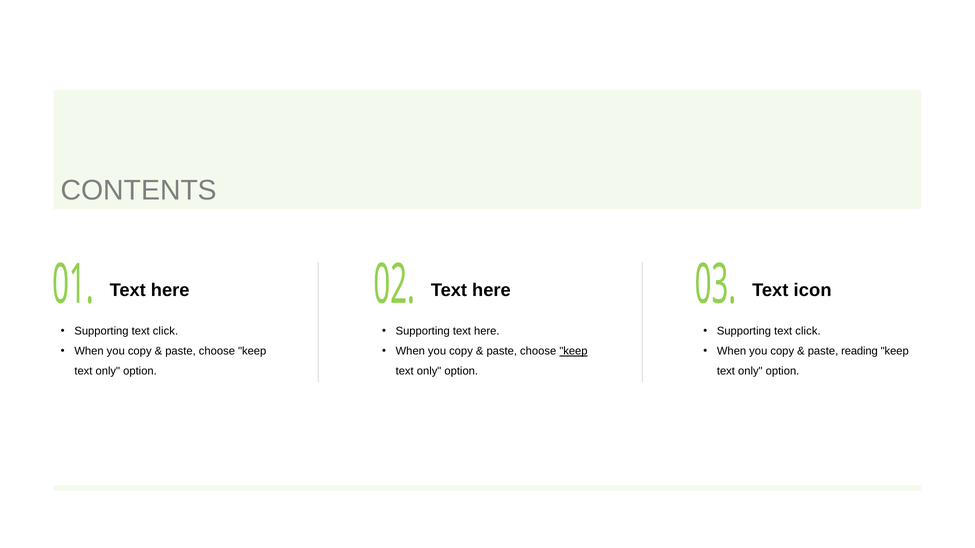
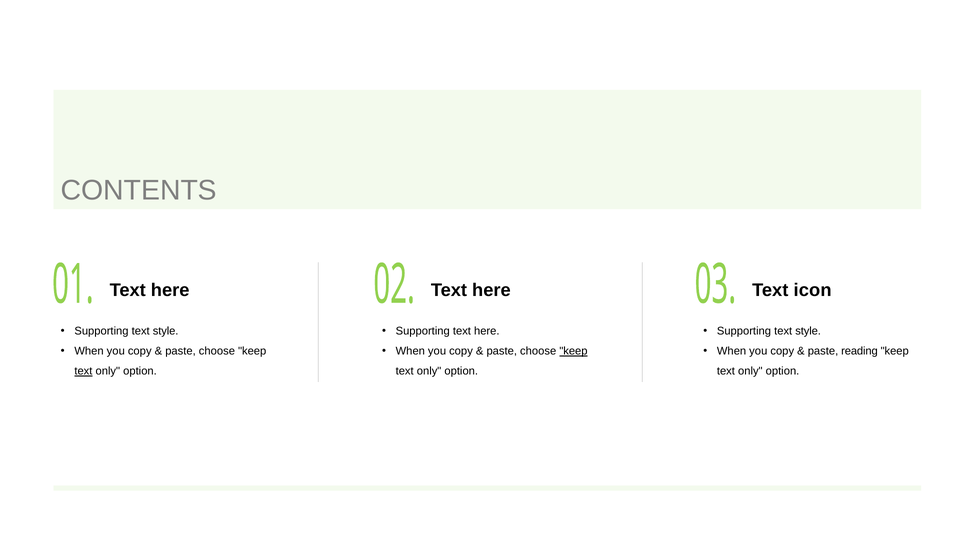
click: click -> style (166, 331)
click: click -> style (808, 331)
text underline: none -> present (83, 372)
